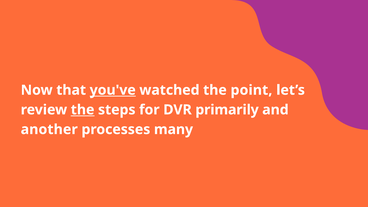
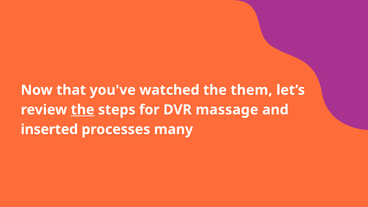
you've underline: present -> none (113, 90)
point: point -> them (251, 90)
primarily: primarily -> massage (227, 110)
another: another -> inserted (49, 129)
